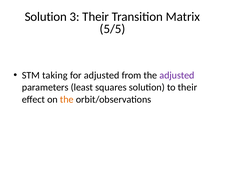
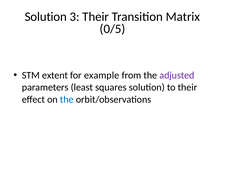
5/5: 5/5 -> 0/5 (112, 29)
taking: taking -> extent (55, 75)
for adjusted: adjusted -> example (102, 75)
the colour: orange -> blue (67, 99)
